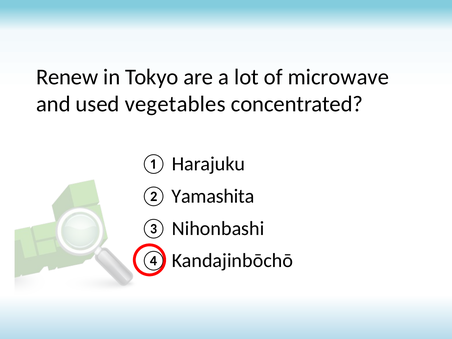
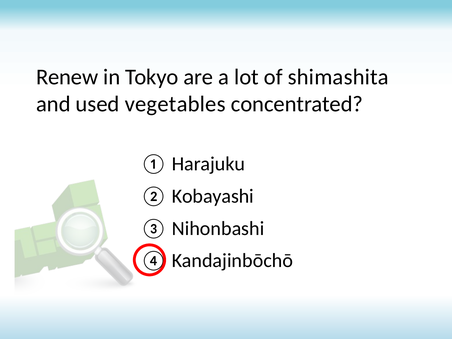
microwave: microwave -> shimashita (338, 77)
Yamashita: Yamashita -> Kobayashi (213, 196)
